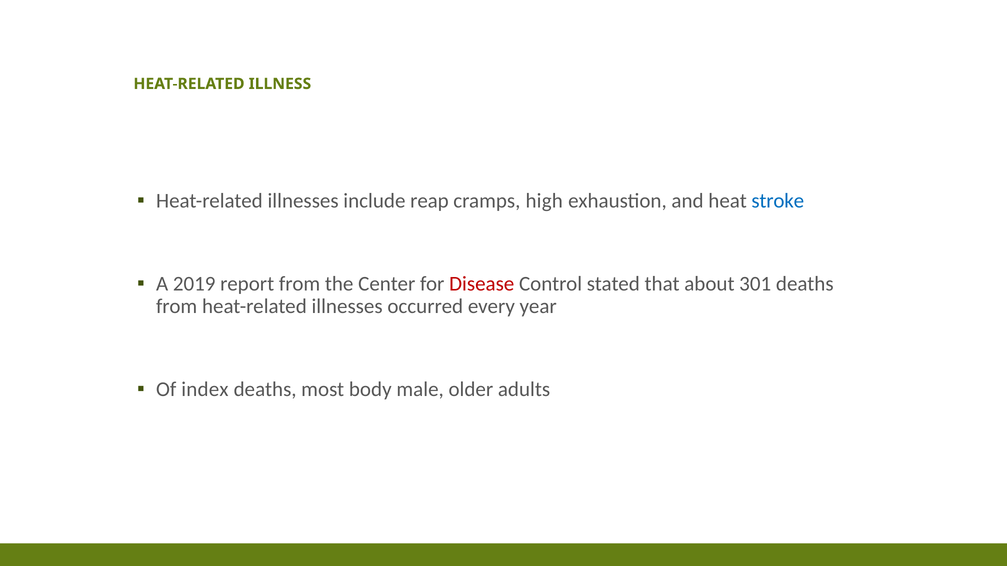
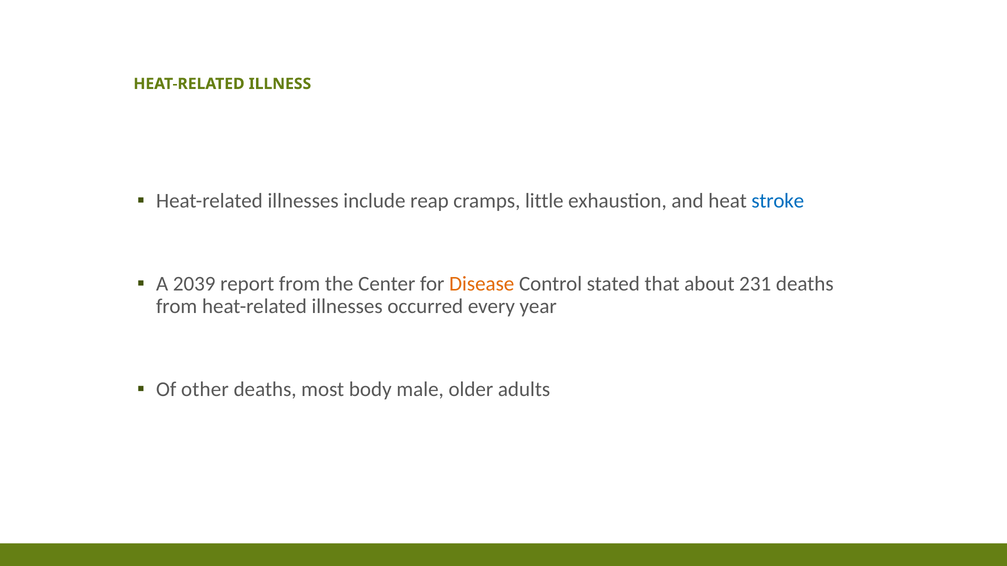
high: high -> little (544, 201)
2019: 2019 -> 2039 (194, 284)
Disease colour: red -> orange (482, 284)
301: 301 -> 231 (755, 284)
index: index -> other (205, 390)
